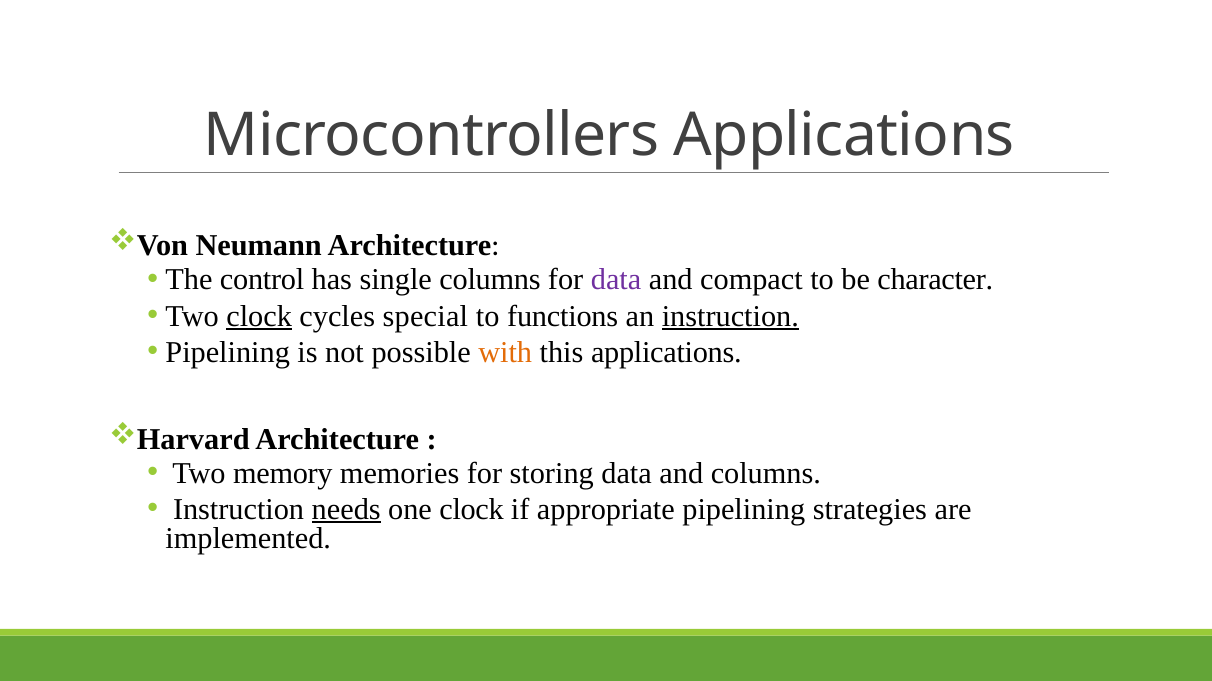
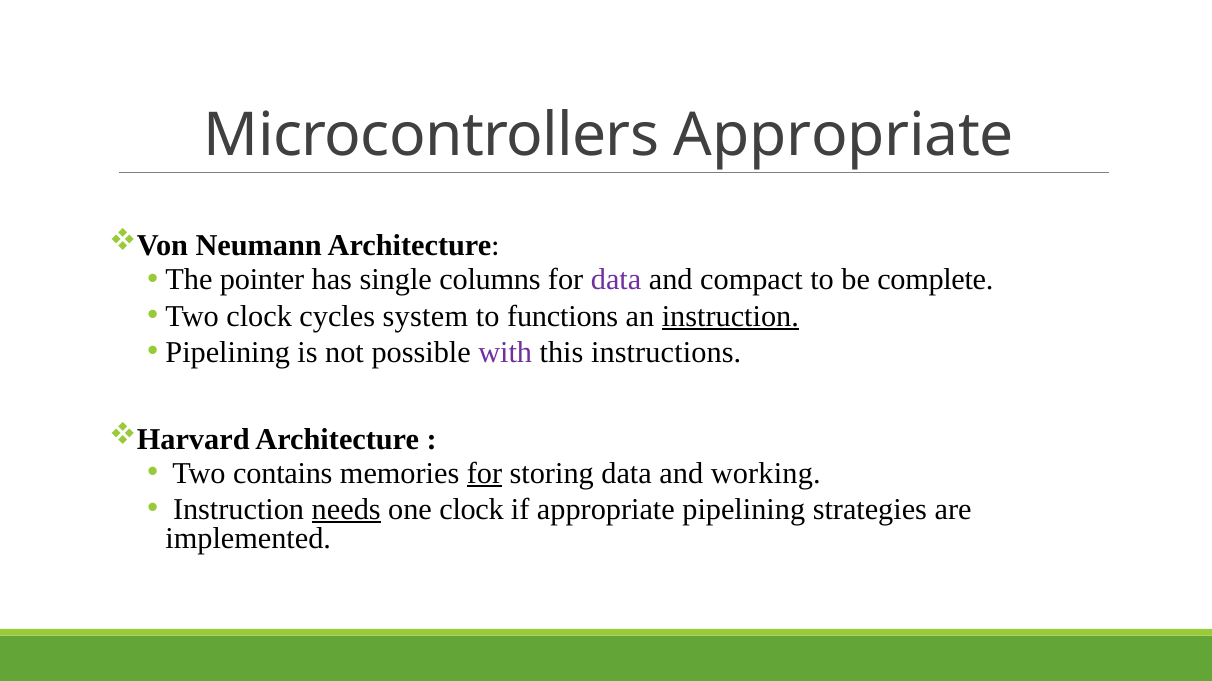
Microcontrollers Applications: Applications -> Appropriate (844, 136)
control: control -> pointer (262, 280)
character: character -> complete (935, 280)
clock underline: present -> none (259, 316)
special: special -> system (425, 316)
with colour: orange -> purple (505, 353)
this applications: applications -> instructions (666, 353)
memory: memory -> contains (283, 474)
for underline: none -> present (485, 474)
and columns: columns -> working (766, 474)
